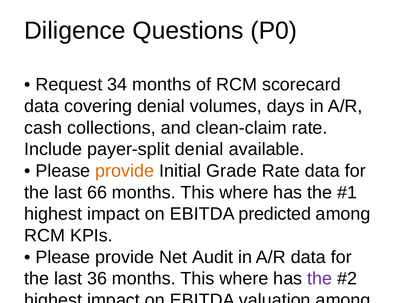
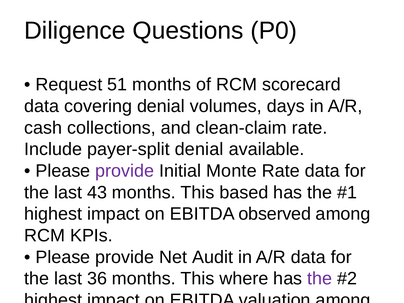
34: 34 -> 51 (117, 85)
provide colour: orange -> purple (125, 171)
Grade: Grade -> Monte (231, 171)
66: 66 -> 43 (97, 192)
where: where -> based (244, 192)
predicted: predicted -> observed (275, 214)
